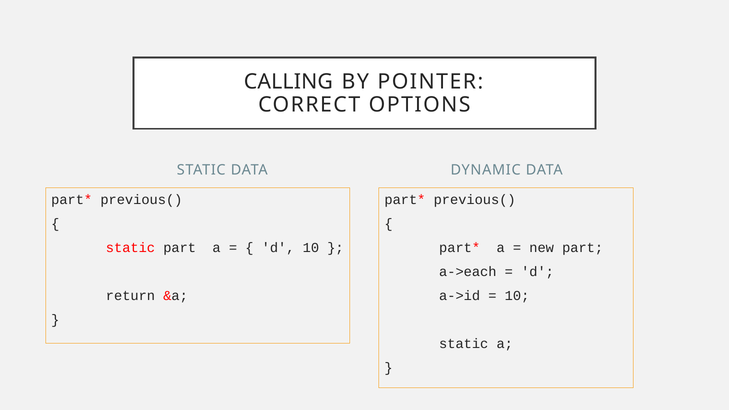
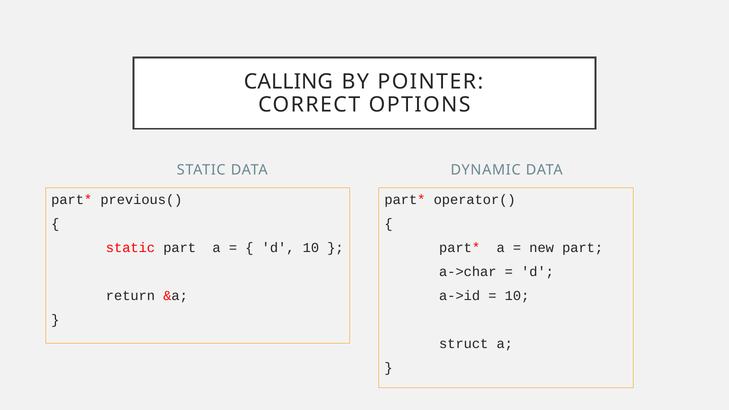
previous(: previous( -> operator( (475, 200)
a->each: a->each -> a->char (468, 272)
static: static -> struct (464, 344)
